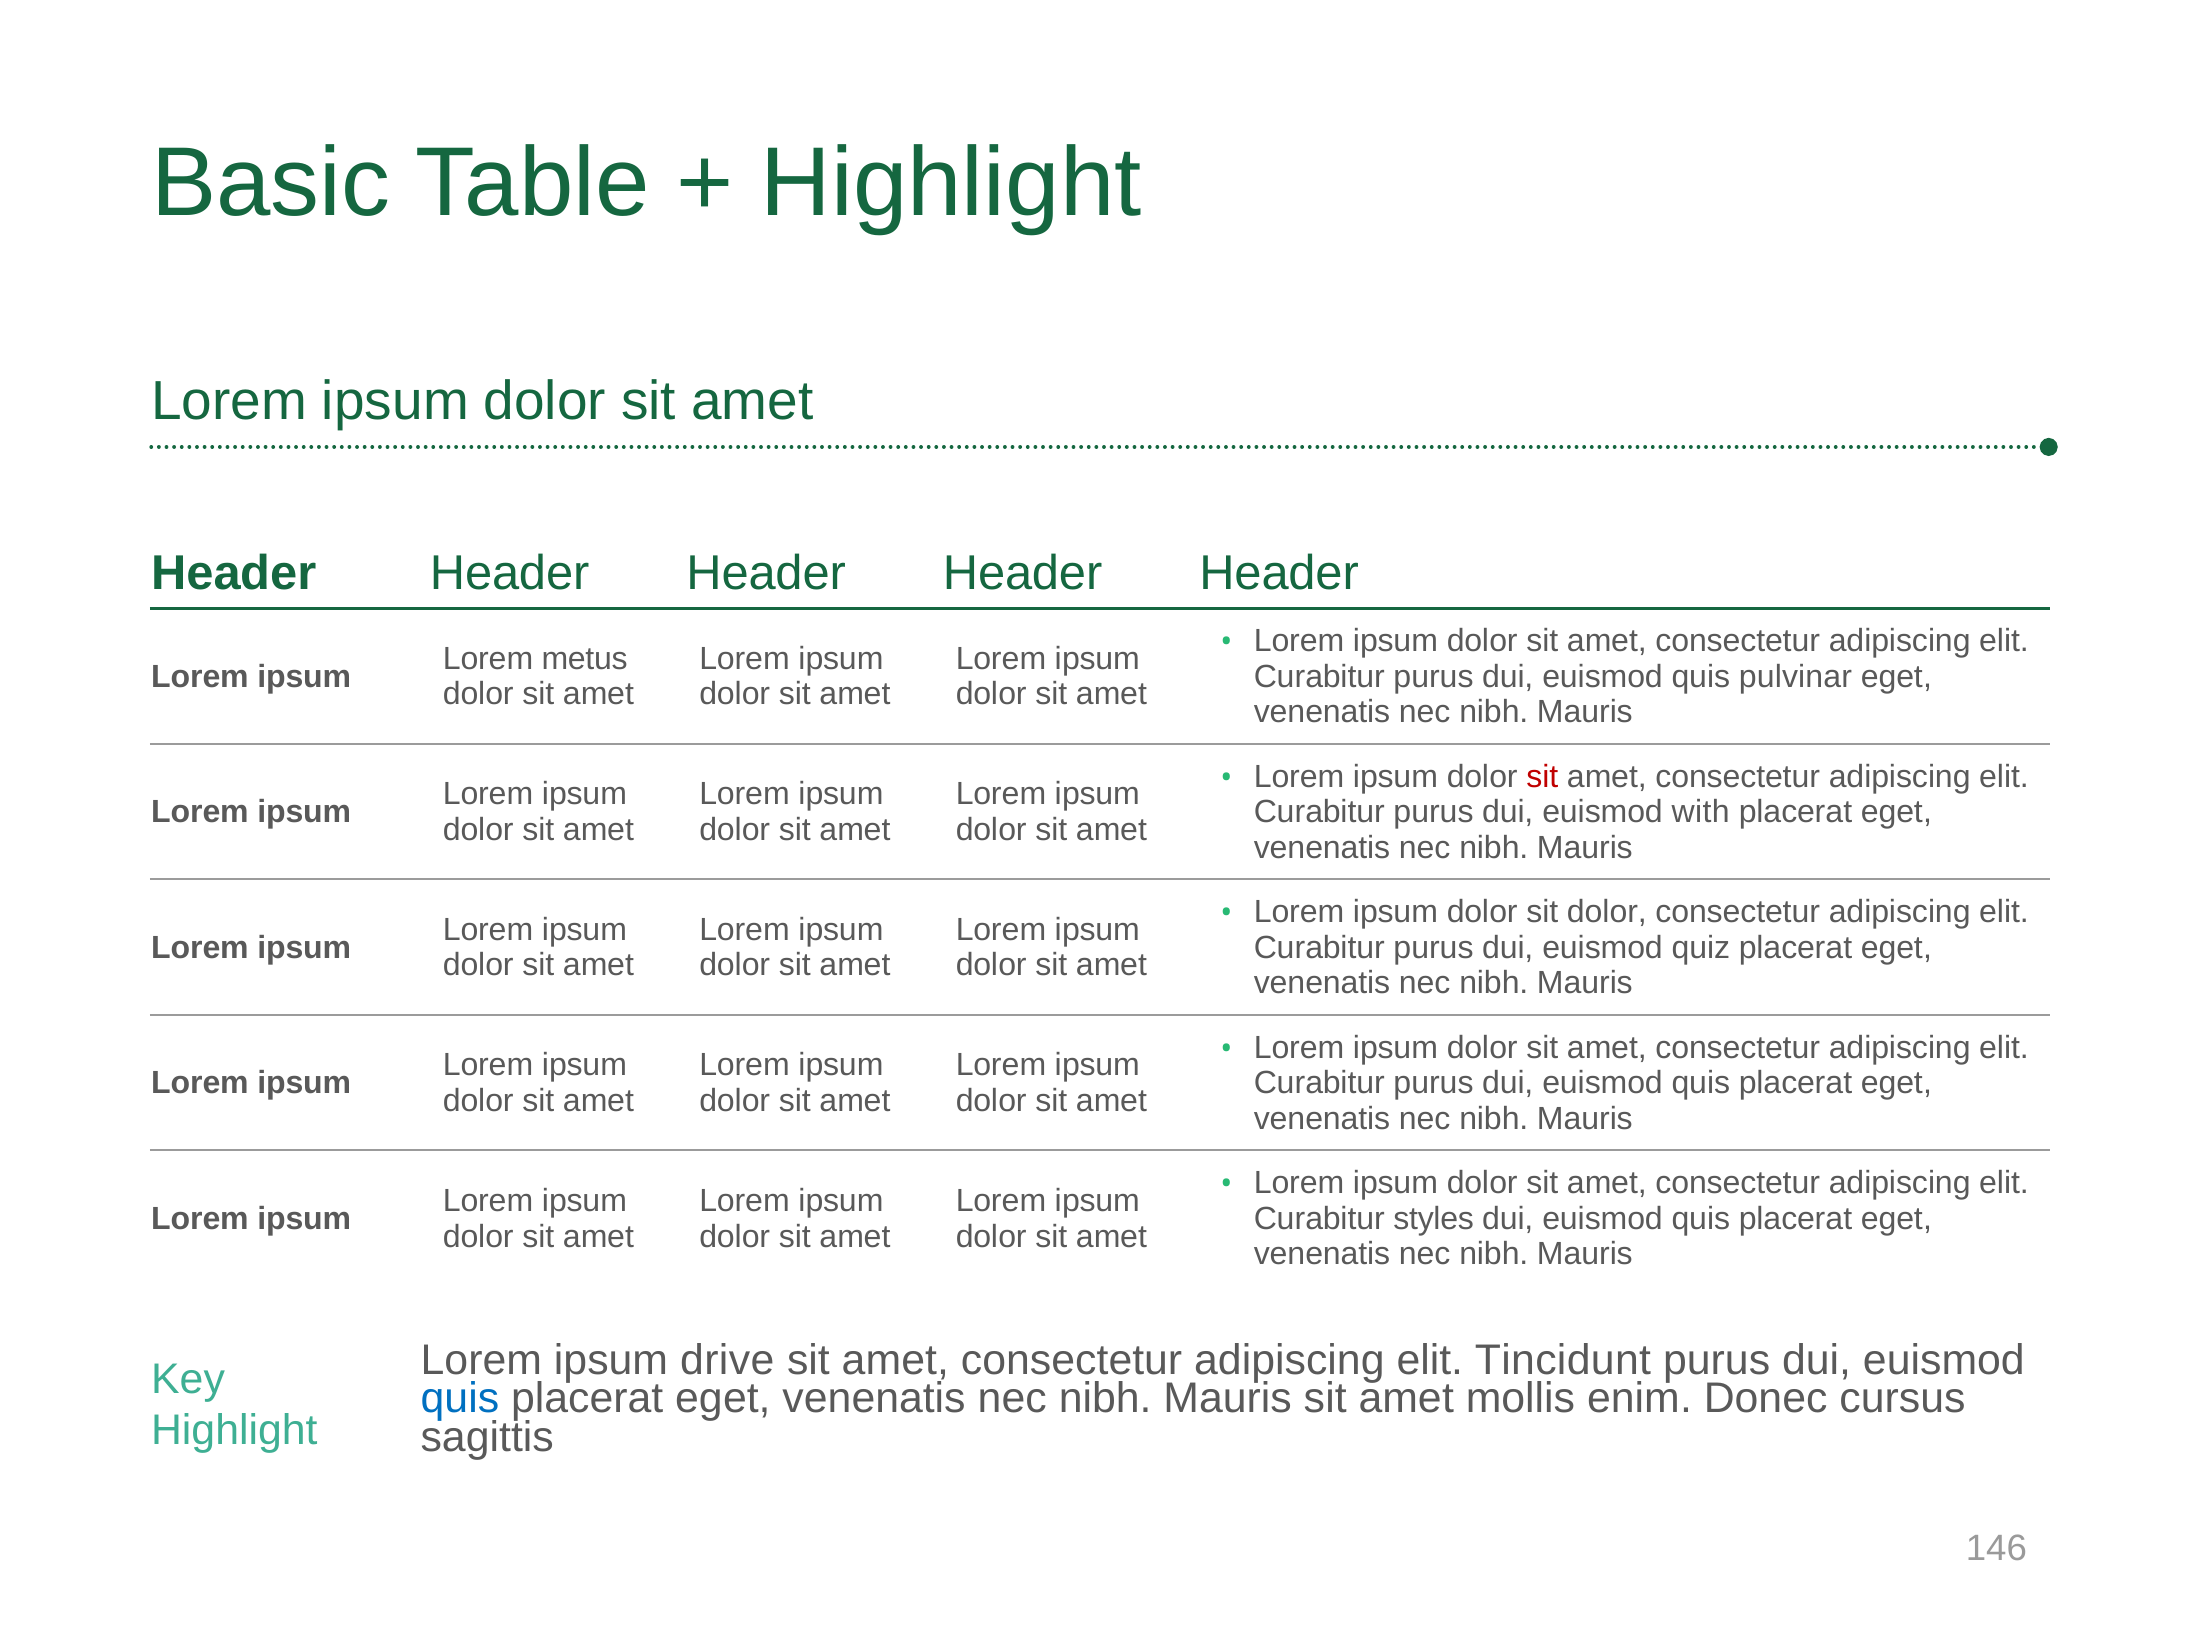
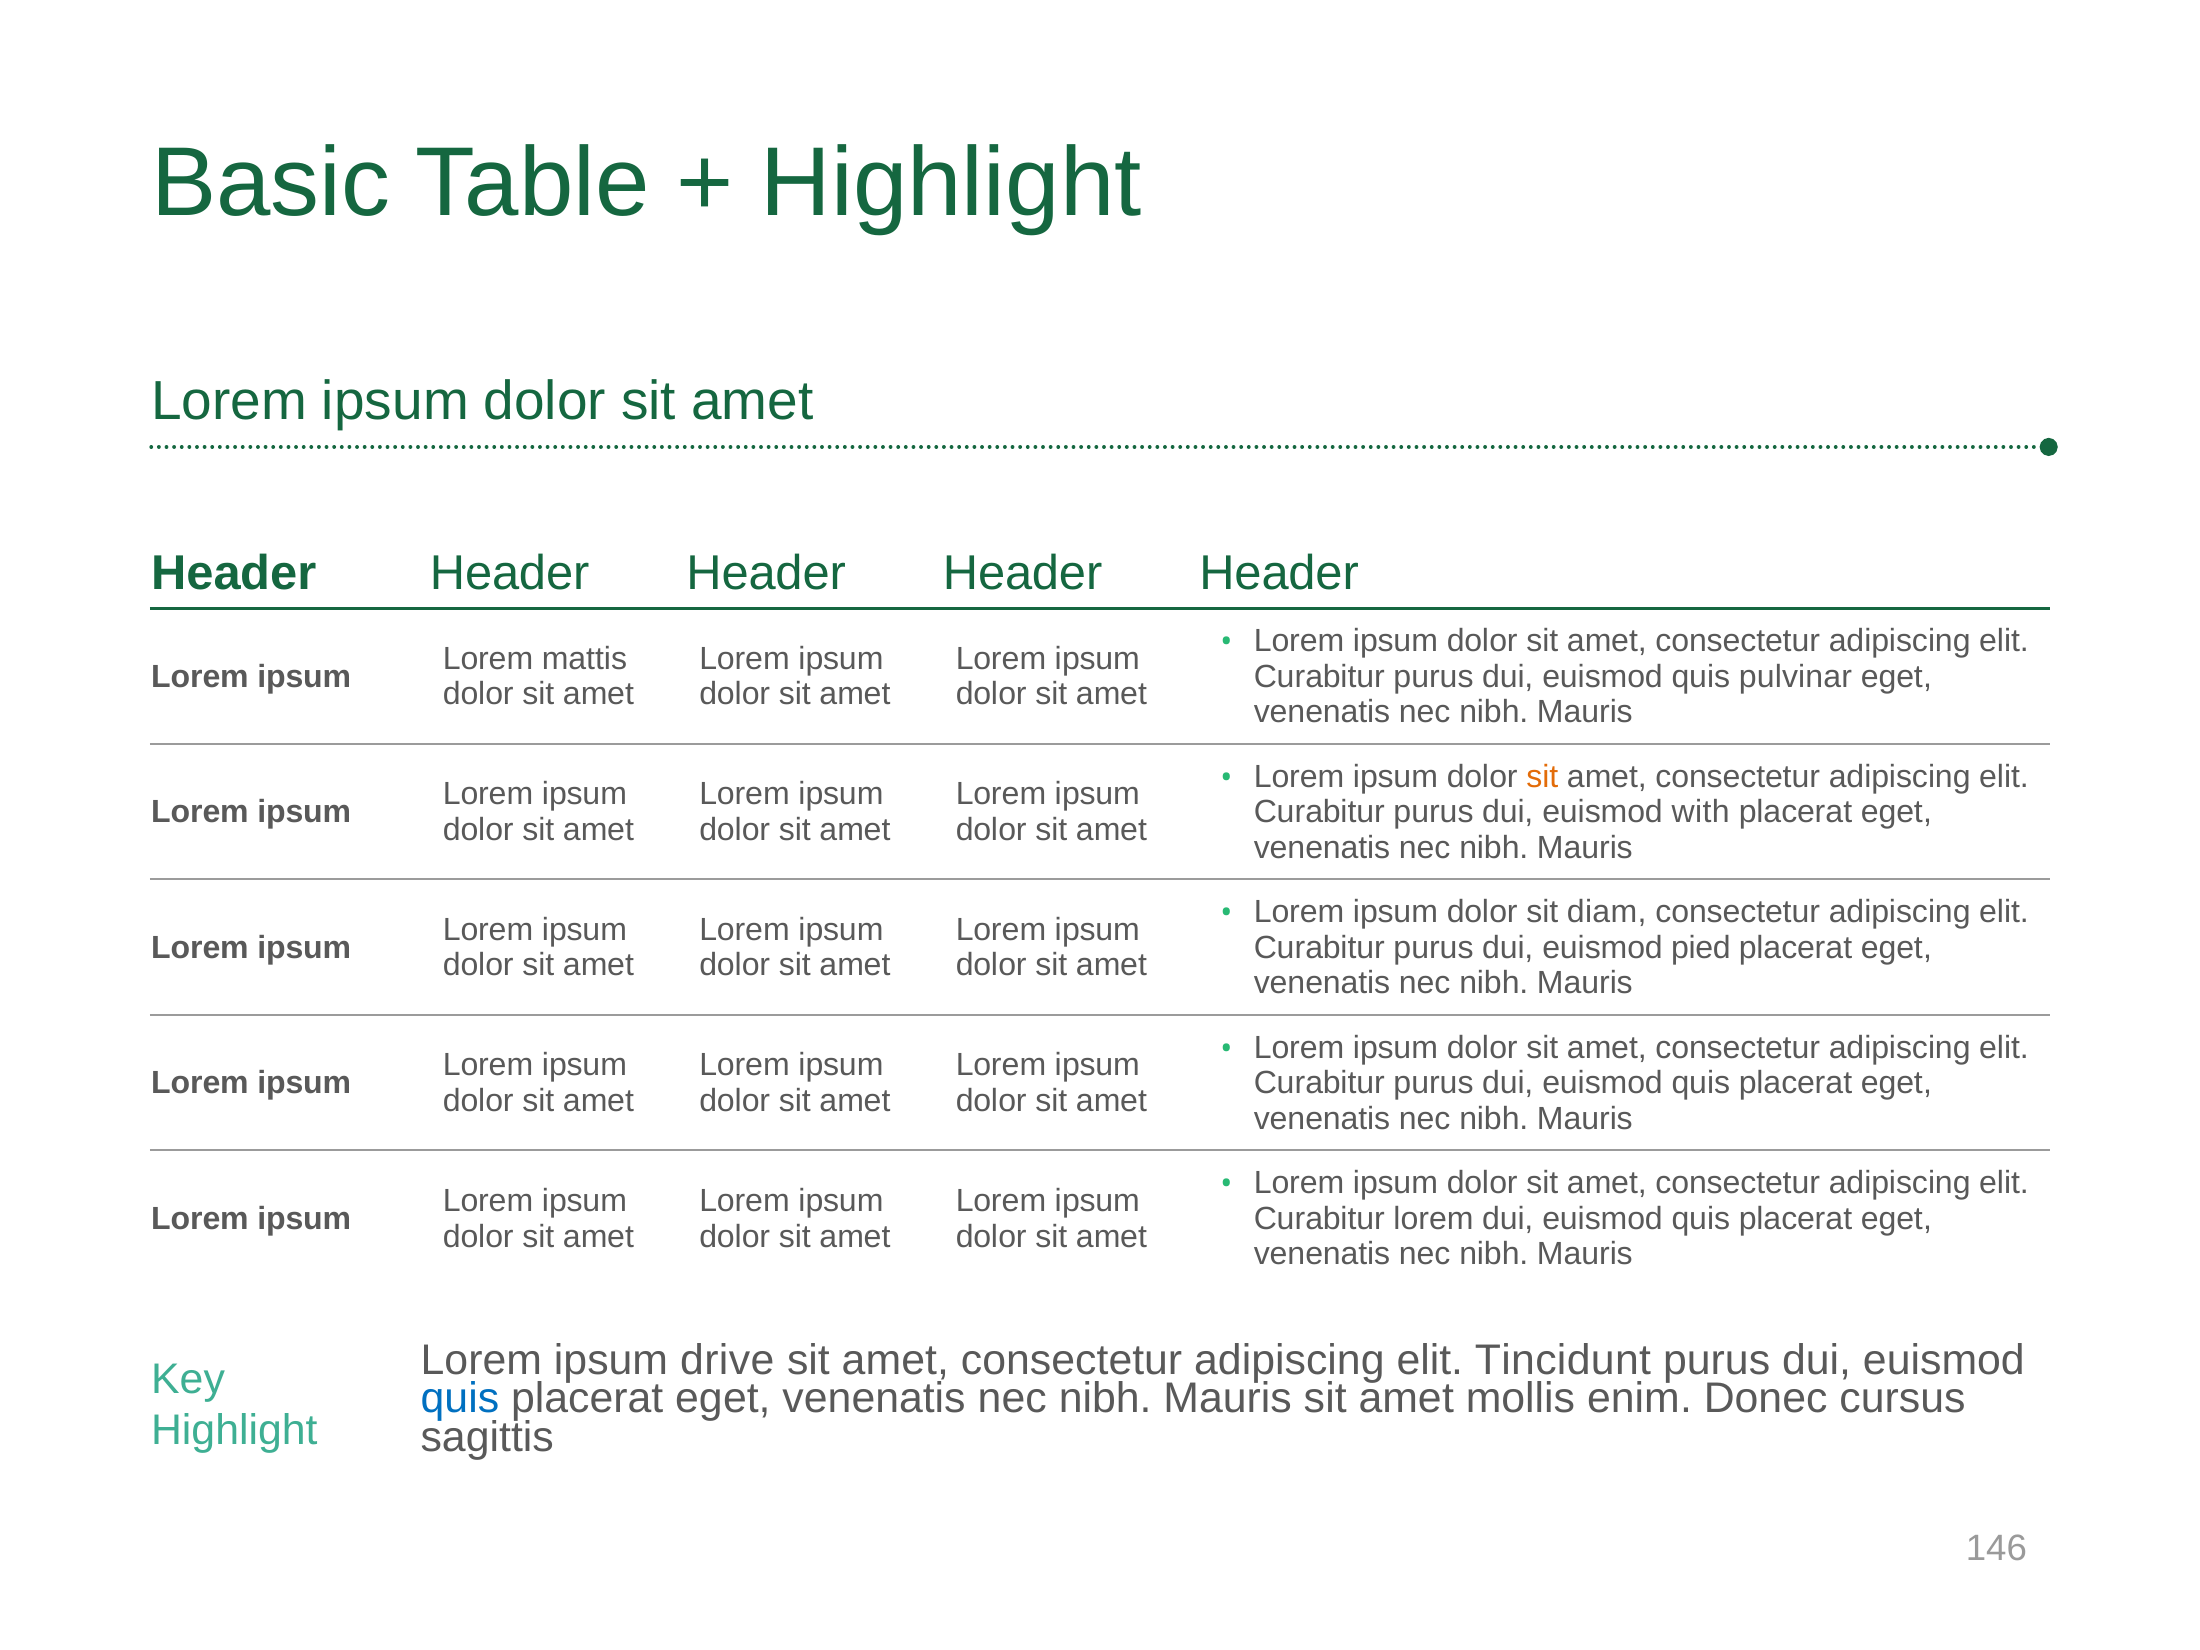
metus: metus -> mattis (584, 659)
sit colour: red -> orange (1542, 776)
sit dolor: dolor -> diam (1607, 912)
quiz: quiz -> pied (1701, 948)
Curabitur styles: styles -> lorem (1434, 1219)
